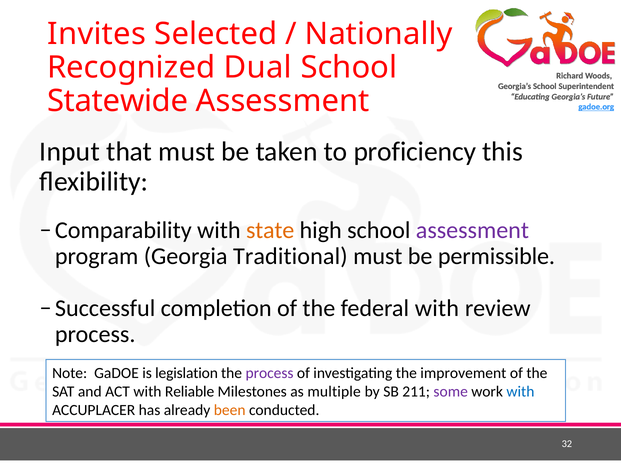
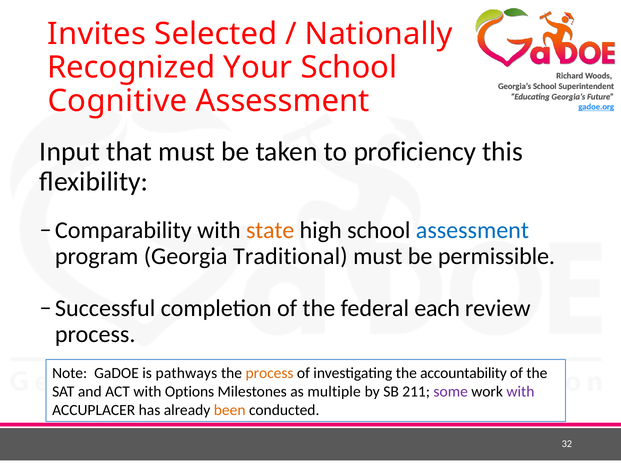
Dual: Dual -> Your (258, 67)
Statewide: Statewide -> Cognitive (117, 101)
assessment colour: purple -> blue (472, 231)
federal with: with -> each (437, 309)
legislation: legislation -> pathways (186, 374)
process colour: purple -> orange (269, 374)
improvement: improvement -> accountability (463, 374)
Reliable: Reliable -> Options (190, 392)
with colour: blue -> purple (520, 392)
